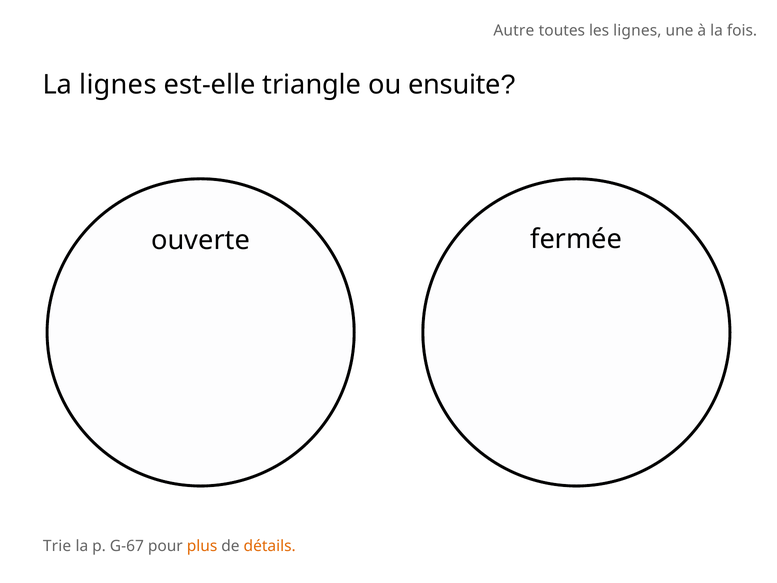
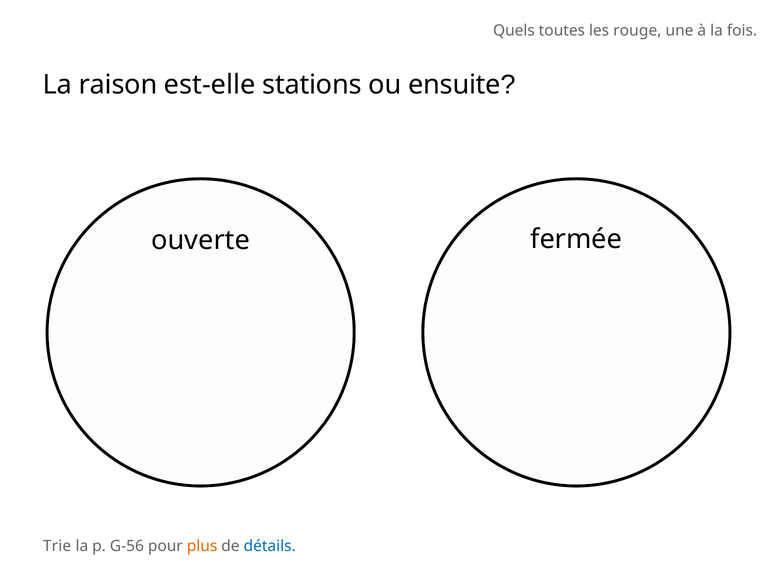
Autre: Autre -> Quels (514, 30)
les lignes: lignes -> rouge (637, 30)
La lignes: lignes -> raison (118, 85)
triangle: triangle -> stations (312, 85)
G-67: G-67 -> G-56 (127, 546)
détails colour: orange -> blue (270, 546)
